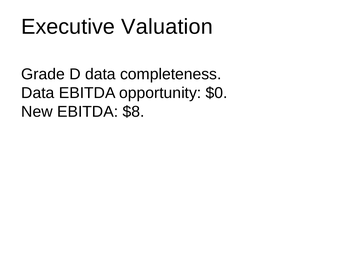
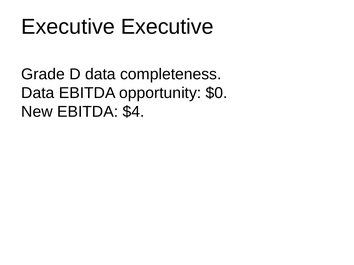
Executive Valuation: Valuation -> Executive (167, 27)
$8: $8 -> $4 (134, 112)
